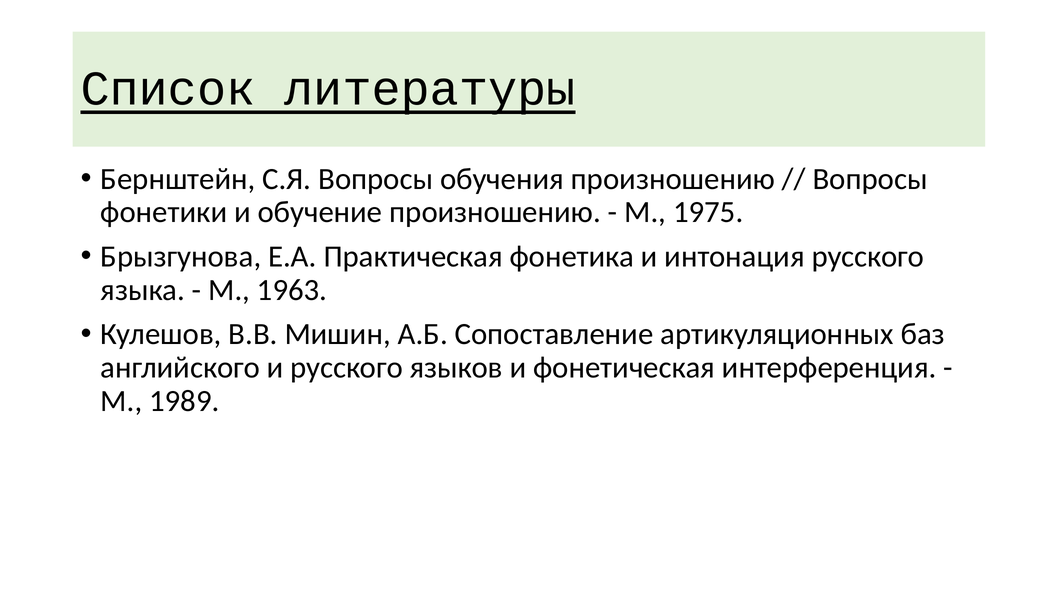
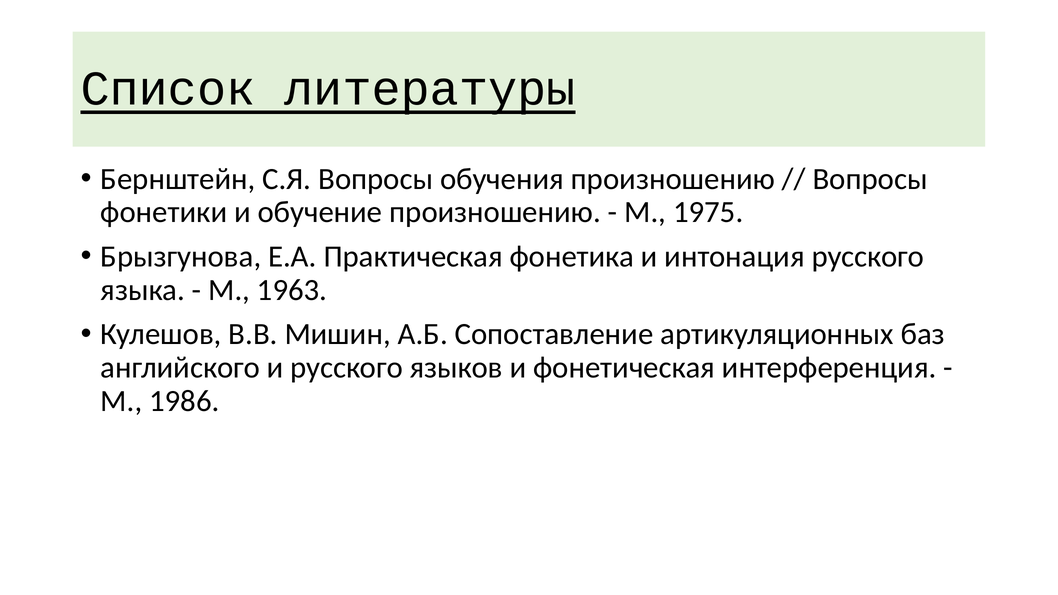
1989: 1989 -> 1986 (184, 401)
